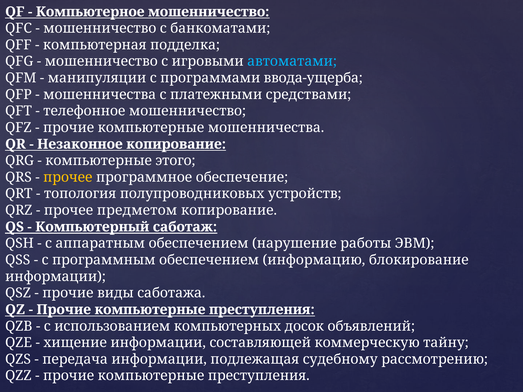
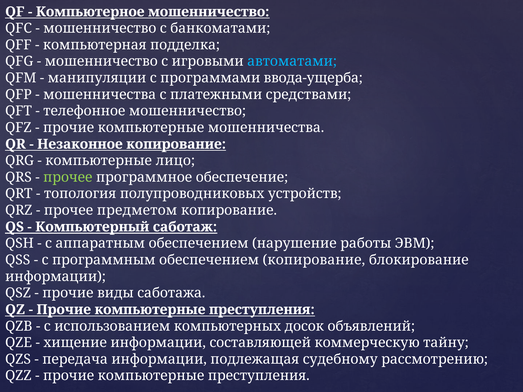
этого: этого -> лицо (175, 161)
прочее colour: yellow -> light green (68, 177)
обеспечением информацию: информацию -> копирование (314, 260)
